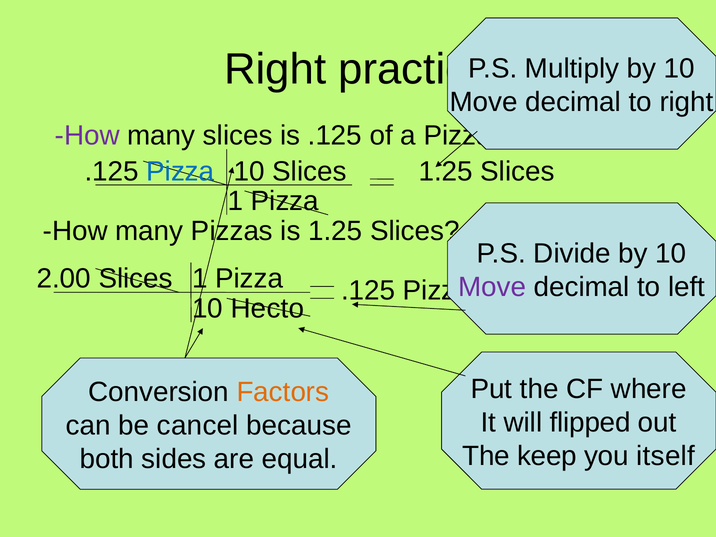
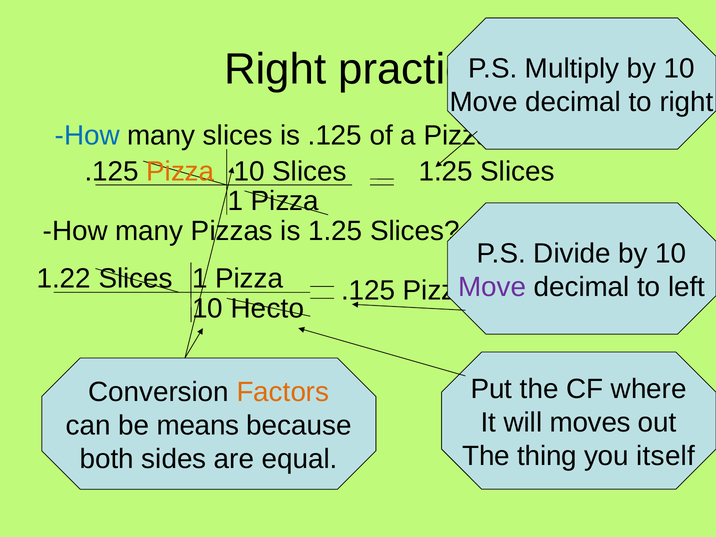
How colour: purple -> blue (87, 136)
Pizza colour: blue -> orange (180, 171)
2.00: 2.00 -> 1.22 (64, 279)
flipped: flipped -> moves (590, 423)
cancel: cancel -> means (198, 426)
keep: keep -> thing (547, 456)
